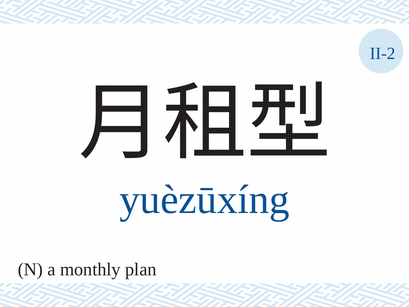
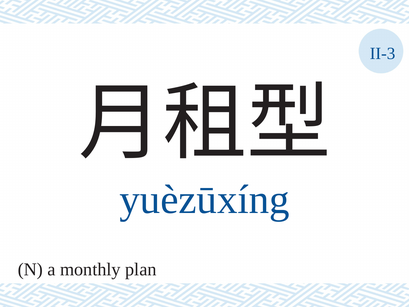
II-2: II-2 -> II-3 (383, 54)
